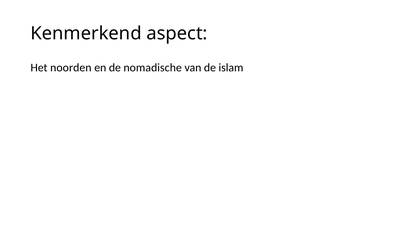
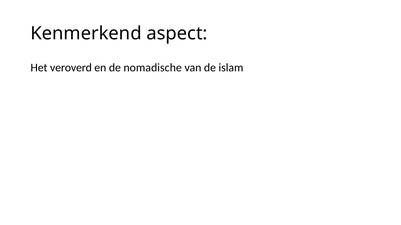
noorden: noorden -> veroverd (71, 68)
